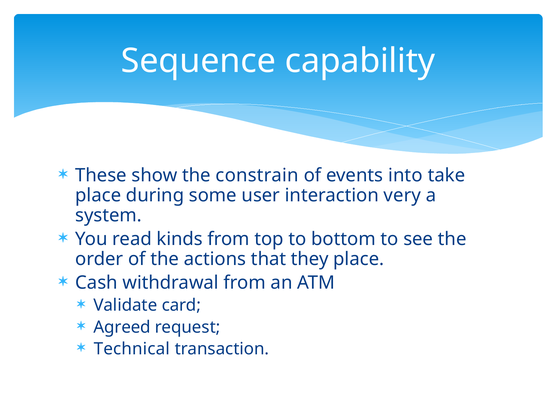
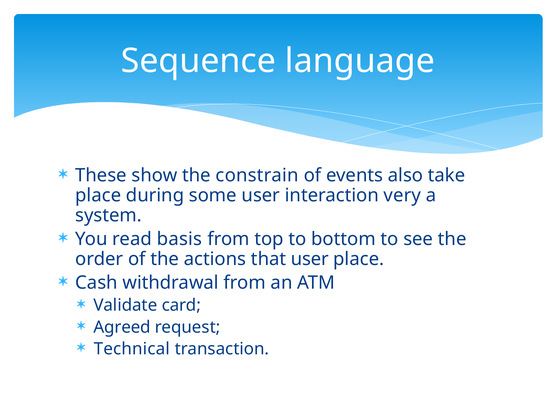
capability: capability -> language (360, 61)
into: into -> also (405, 175)
kinds: kinds -> basis (180, 239)
that they: they -> user (310, 259)
